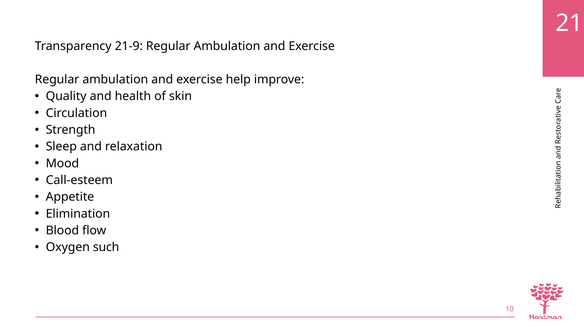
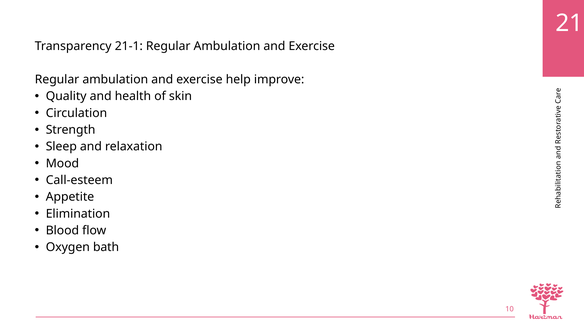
21-9: 21-9 -> 21-1 (129, 46)
such: such -> bath (106, 248)
